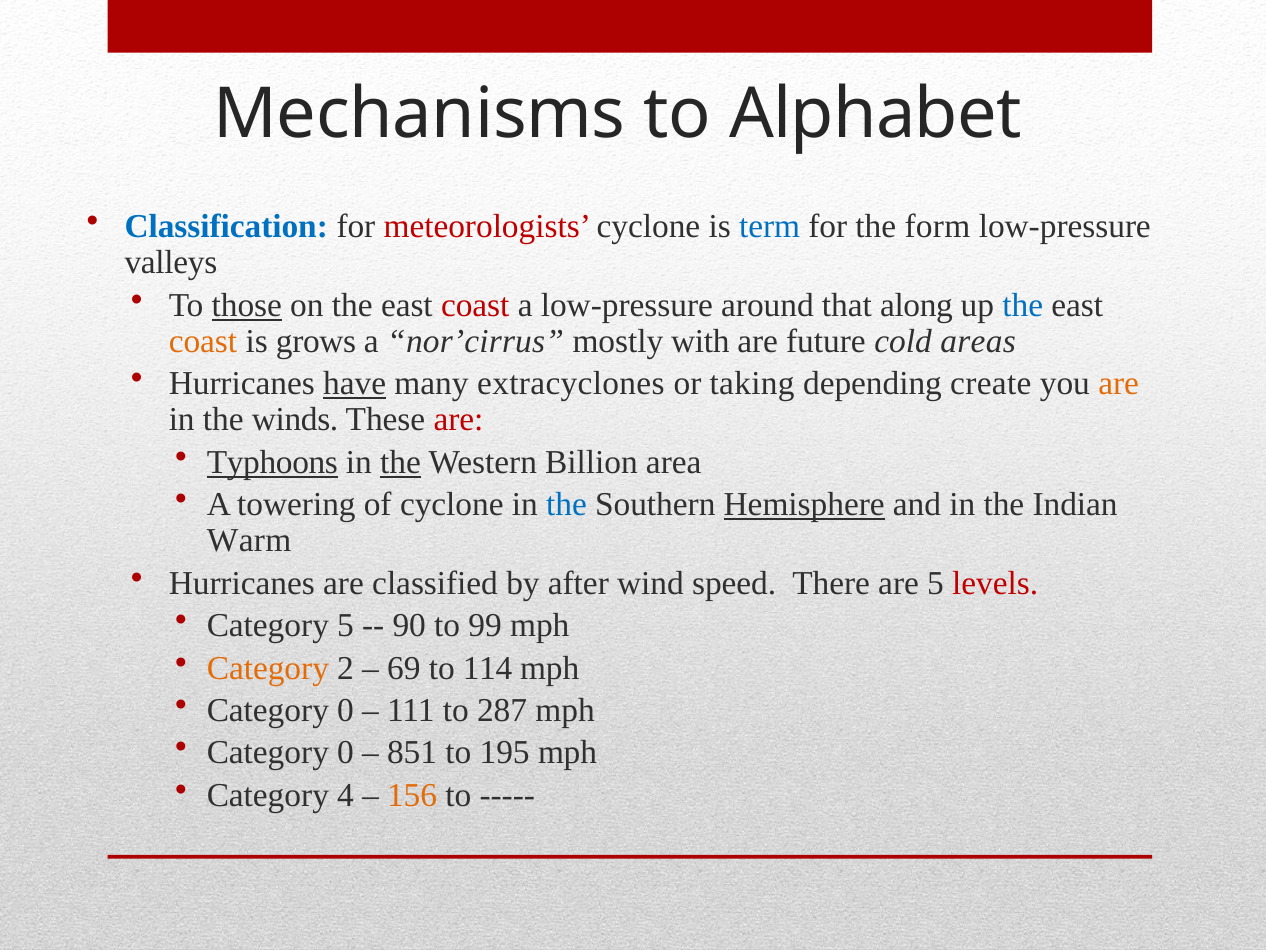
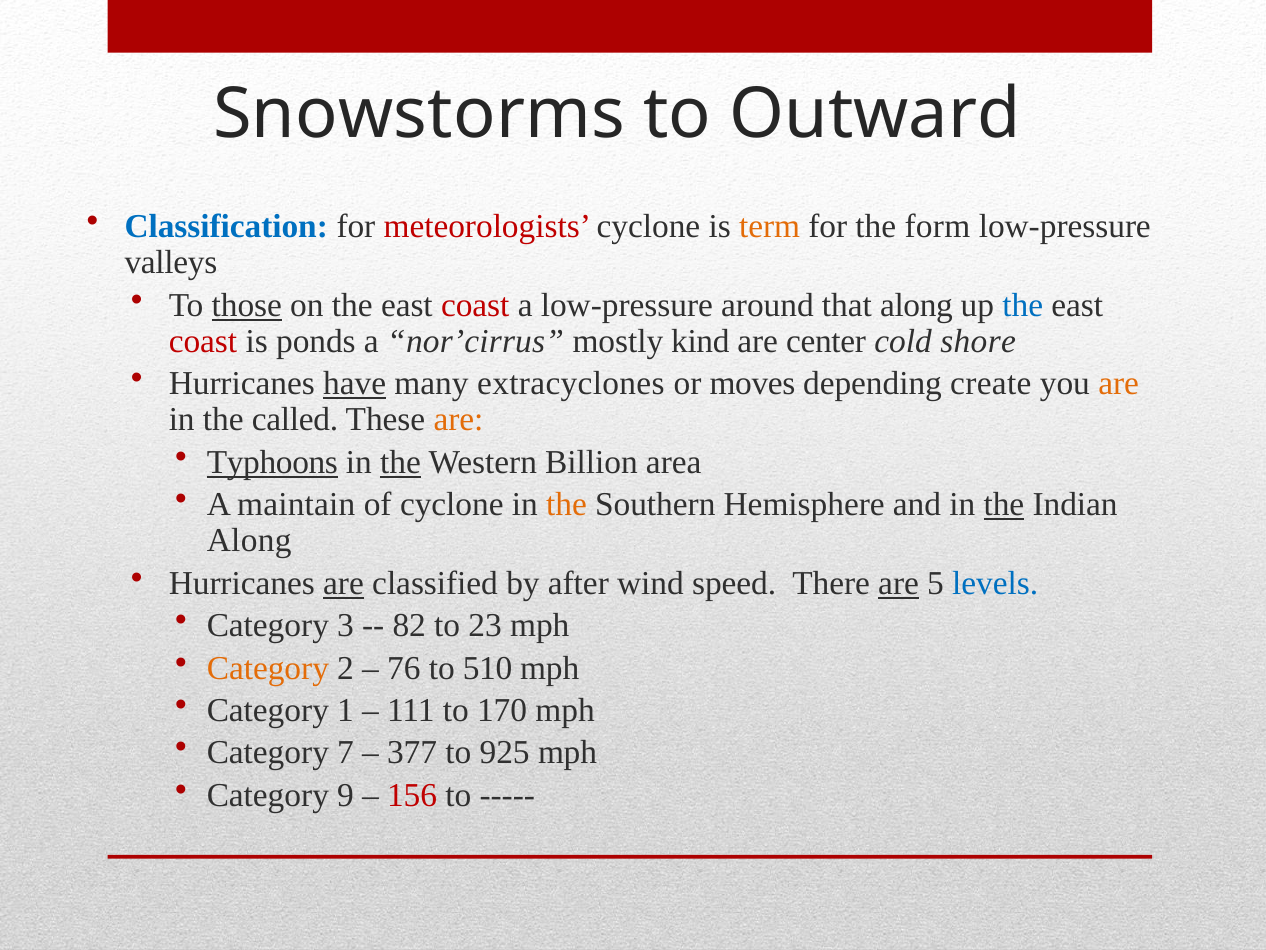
Mechanisms: Mechanisms -> Snowstorms (419, 115)
Alphabet: Alphabet -> Outward (875, 115)
term colour: blue -> orange (770, 227)
coast colour: orange -> red (203, 341)
grows: grows -> ponds (316, 341)
with: with -> kind (700, 341)
future: future -> center (826, 341)
areas: areas -> shore (978, 341)
taking: taking -> moves (752, 384)
winds: winds -> called (295, 420)
are colour: red -> orange (459, 420)
towering: towering -> maintain (296, 504)
the colour: blue -> orange (566, 504)
Hemisphere underline: present -> none (804, 504)
the underline: none -> present (1004, 504)
Warm: Warm -> Along (249, 541)
are underline: none -> present (344, 583)
are underline: none -> present (899, 583)
levels colour: red -> blue (995, 583)
Category 5: 5 -> 3 (345, 625)
90: 90 -> 82 (409, 625)
99: 99 -> 23 (485, 625)
69: 69 -> 76 (404, 668)
114: 114 -> 510 (487, 668)
0: 0 -> 1 (345, 710)
287: 287 -> 170 (502, 710)
0: 0 -> 7 (345, 752)
851: 851 -> 377 (412, 752)
195: 195 -> 925 (505, 752)
4: 4 -> 9 (345, 795)
156 colour: orange -> red (412, 795)
